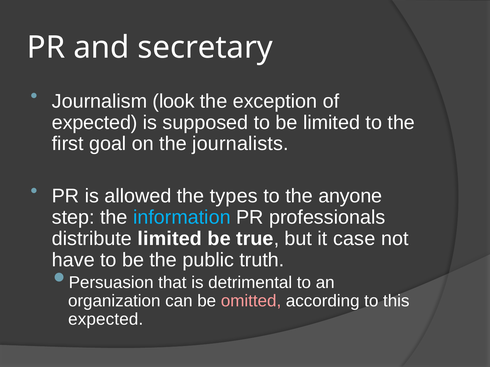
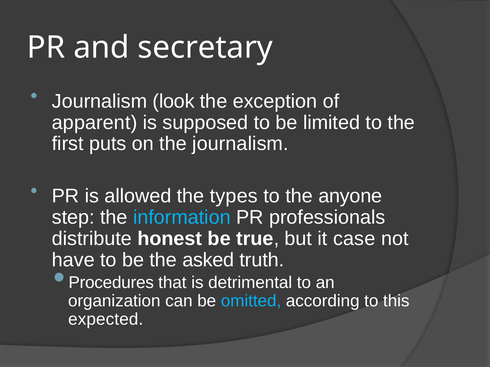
expected: expected -> apparent (95, 123)
goal: goal -> puts (108, 144)
the journalists: journalists -> journalism (240, 144)
distribute limited: limited -> honest (170, 239)
public: public -> asked (208, 260)
Persuasion: Persuasion -> Procedures (111, 283)
omitted colour: pink -> light blue (251, 301)
